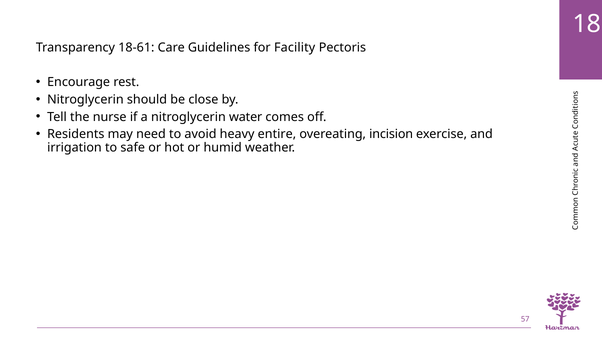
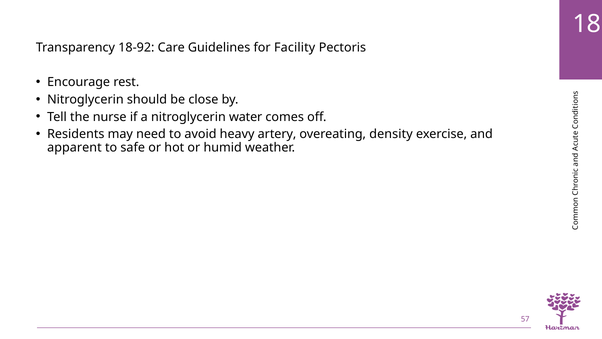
18-61: 18-61 -> 18-92 (136, 47)
entire: entire -> artery (277, 134)
incision: incision -> density (391, 134)
irrigation: irrigation -> apparent (74, 148)
